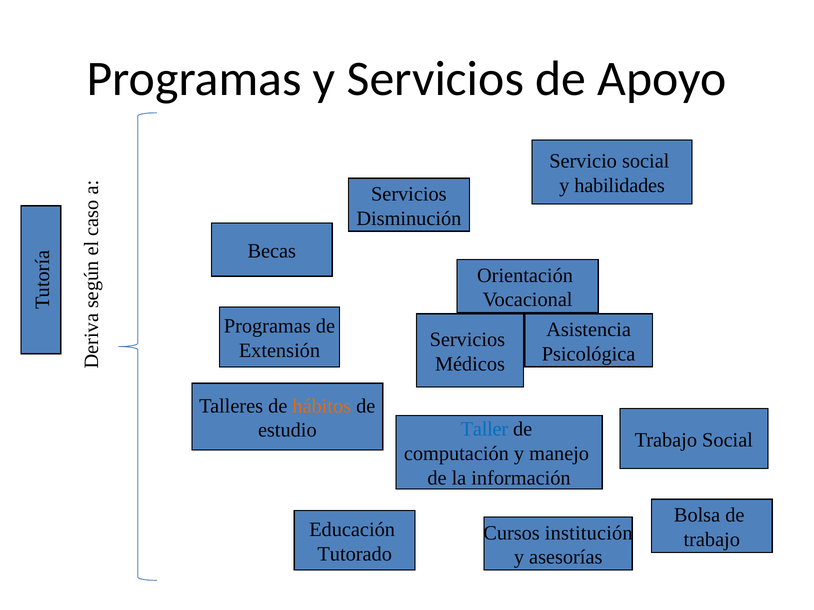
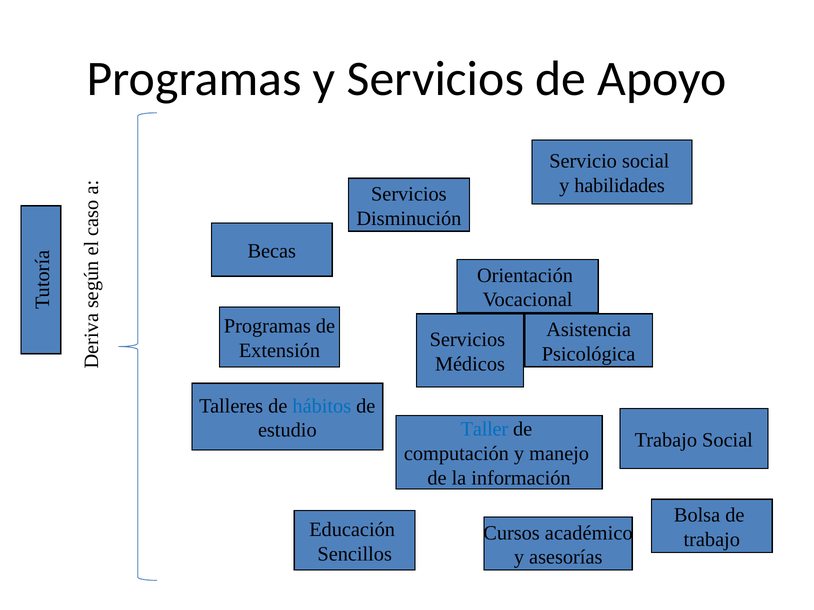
hábitos colour: orange -> blue (322, 406)
institución: institución -> académico (589, 533)
Tutorado: Tutorado -> Sencillos (355, 554)
